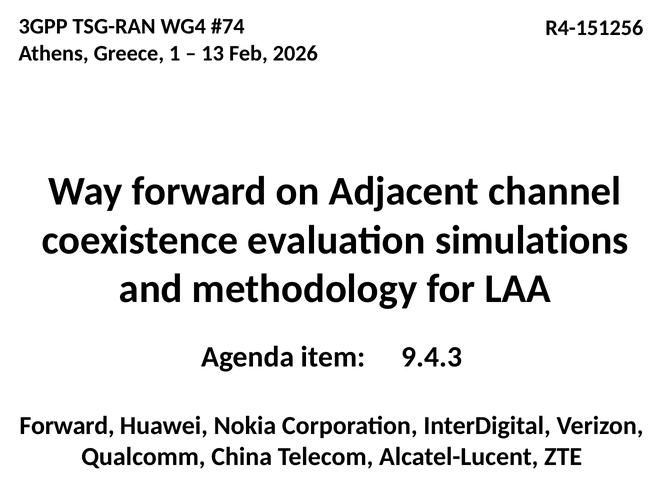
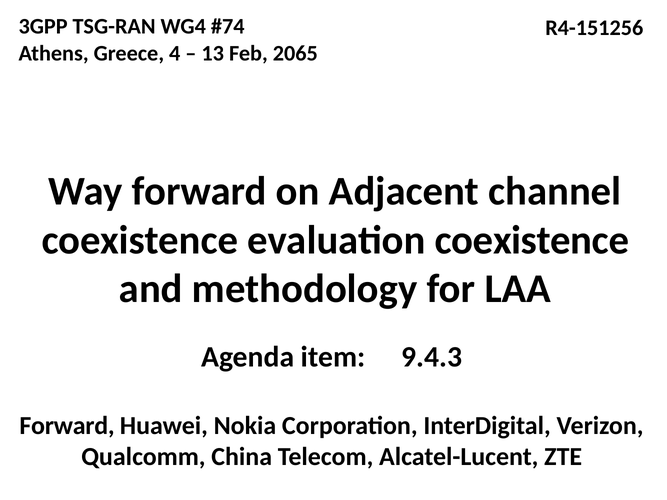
1: 1 -> 4 (175, 53)
2026: 2026 -> 2065 (295, 53)
evaluation simulations: simulations -> coexistence (532, 240)
